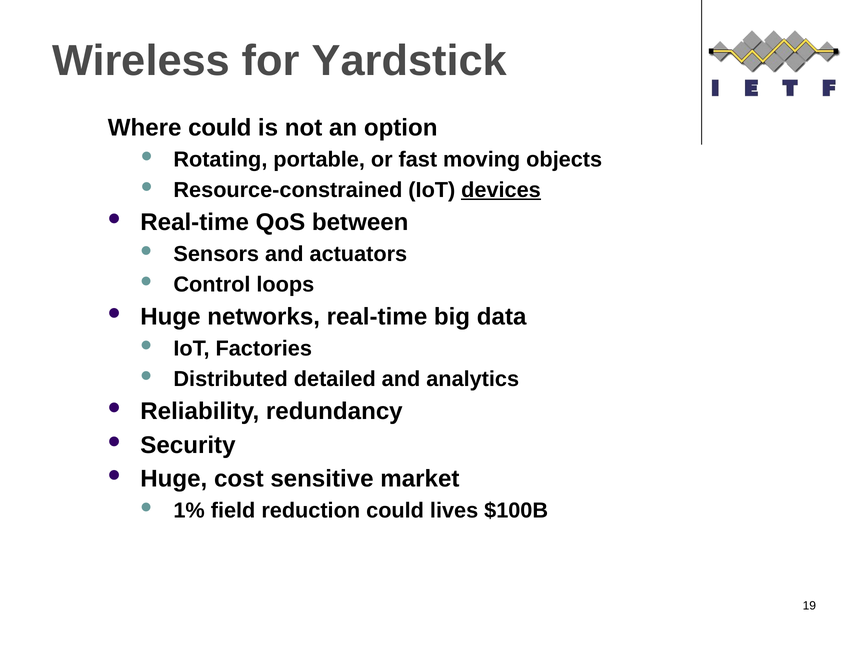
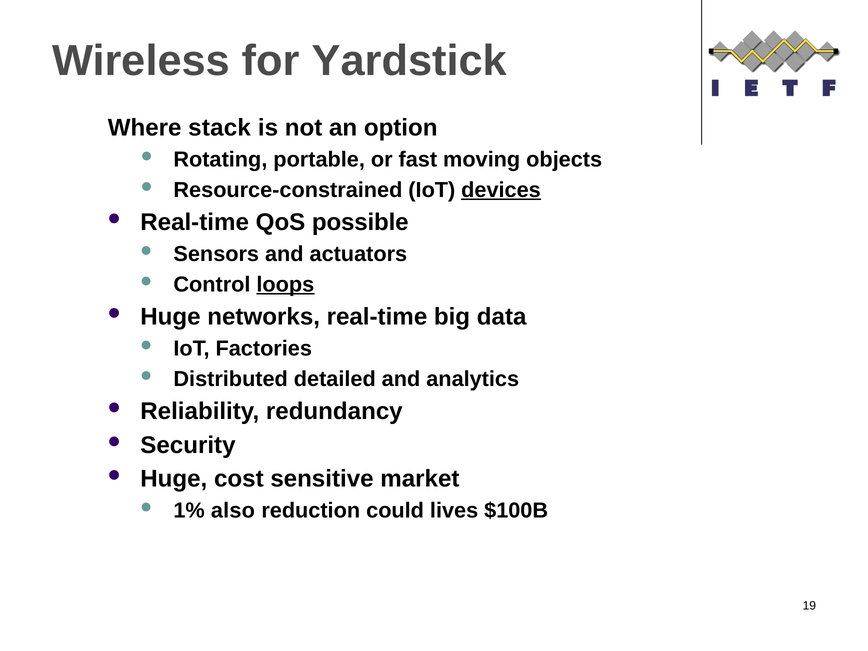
Where could: could -> stack (220, 128)
between: between -> possible (360, 222)
loops underline: none -> present (285, 284)
field: field -> also (233, 511)
